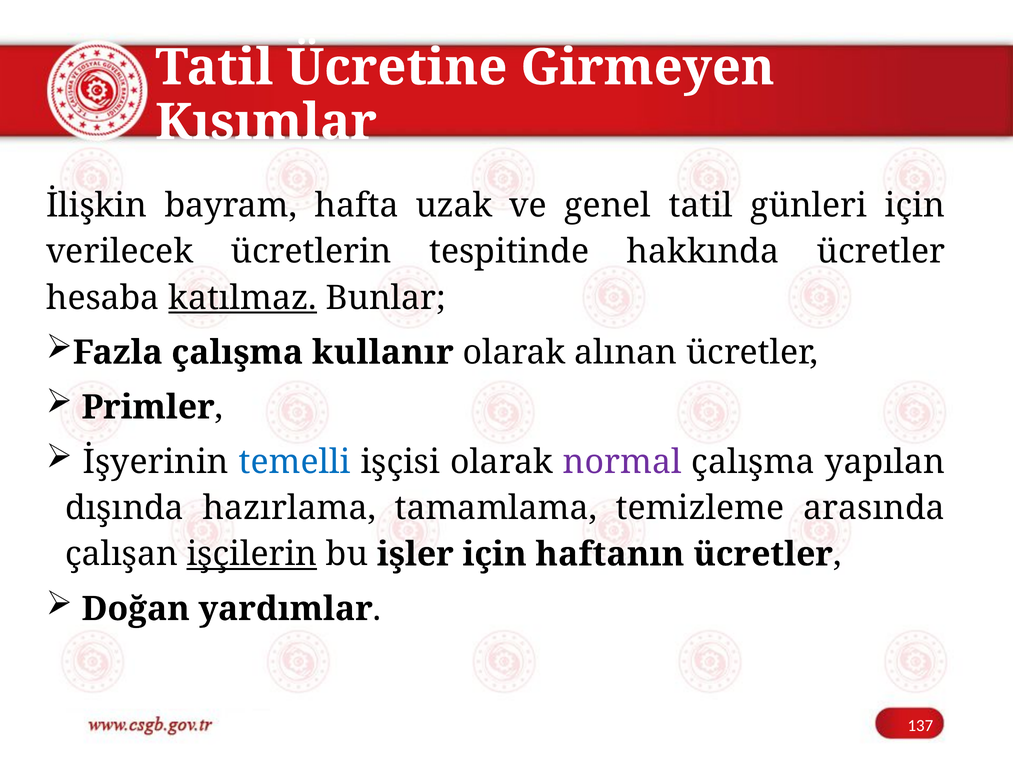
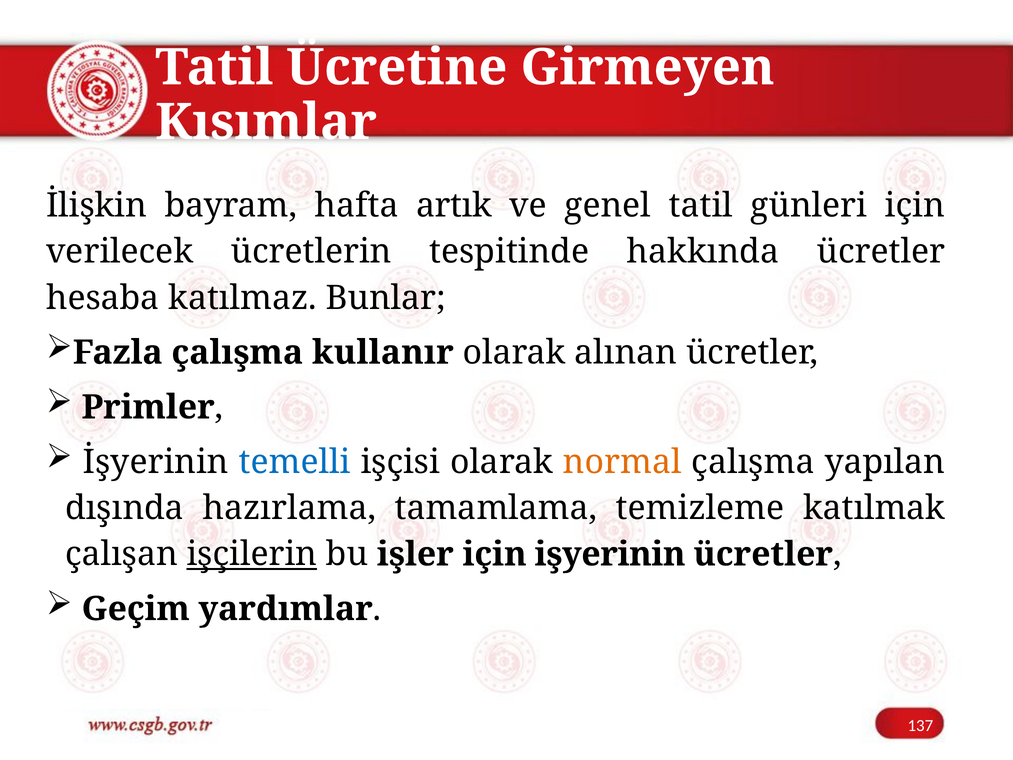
uzak: uzak -> artık (454, 205)
katılmaz underline: present -> none (243, 298)
normal colour: purple -> orange (622, 462)
arasında: arasında -> katılmak (874, 508)
haftanın: haftanın -> işyerinin (610, 554)
Doğan: Doğan -> Geçim (136, 609)
